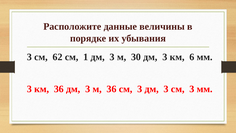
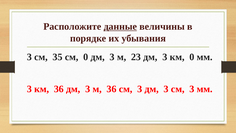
данные underline: none -> present (120, 26)
62: 62 -> 35 (58, 57)
см 1: 1 -> 0 (86, 57)
30: 30 -> 23 (136, 57)
км 6: 6 -> 0 (192, 57)
